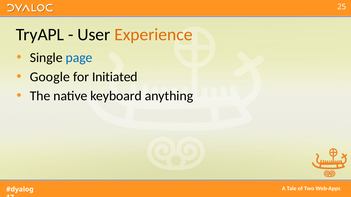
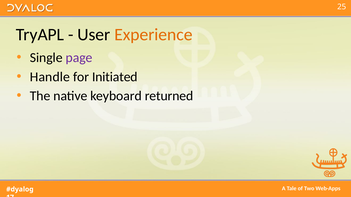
page colour: blue -> purple (79, 58)
Google: Google -> Handle (50, 77)
anything: anything -> returned (169, 96)
